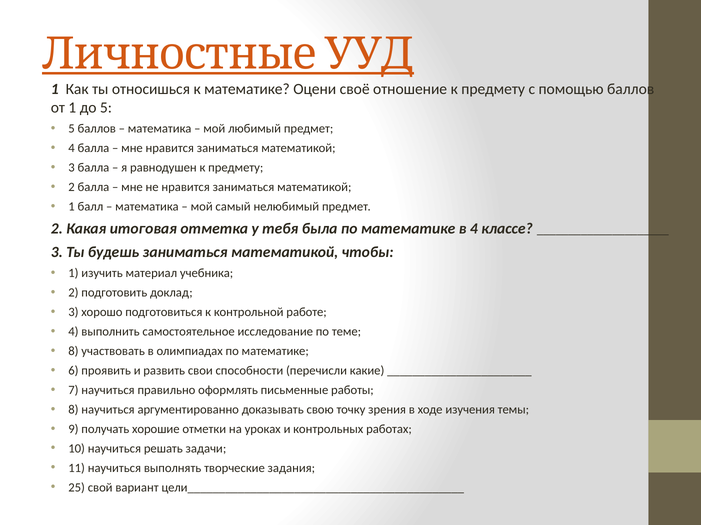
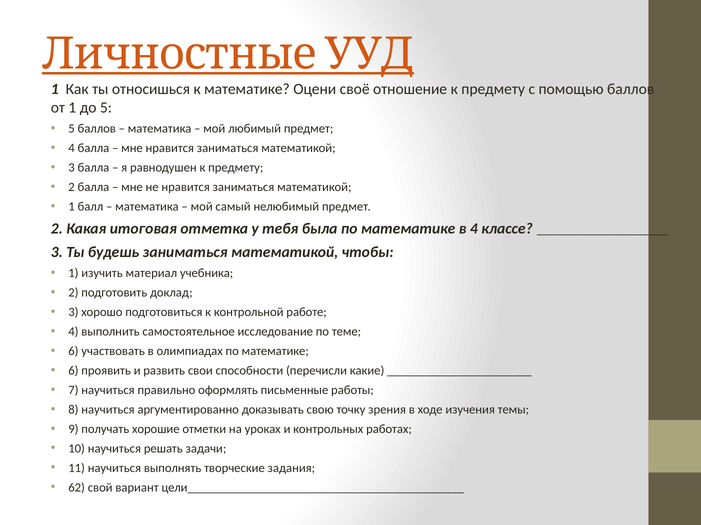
8: 8 -> 6 (73, 352)
25: 25 -> 62 (77, 488)
